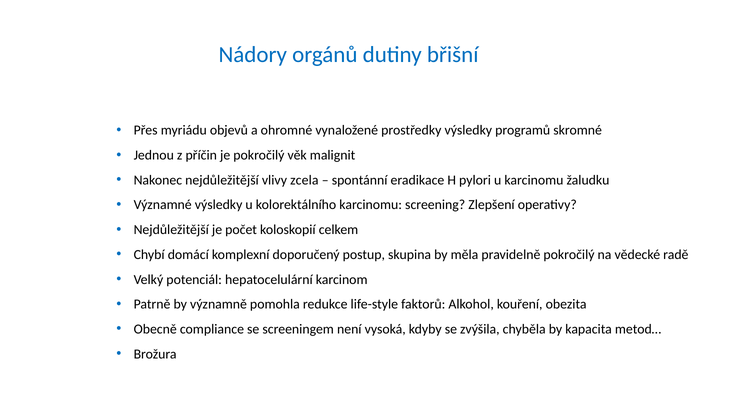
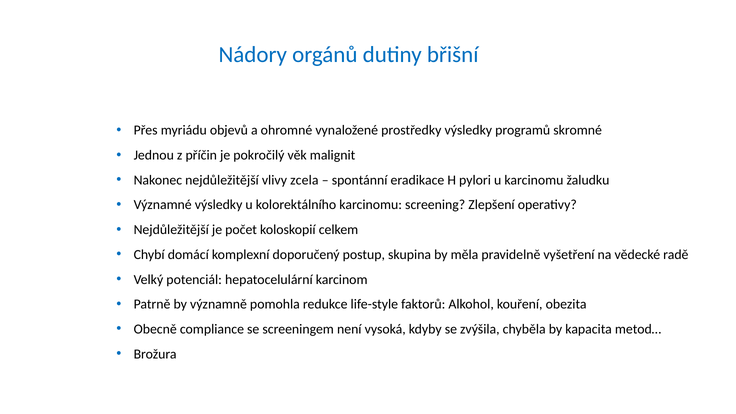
pravidelně pokročilý: pokročilý -> vyšetření (569, 255)
